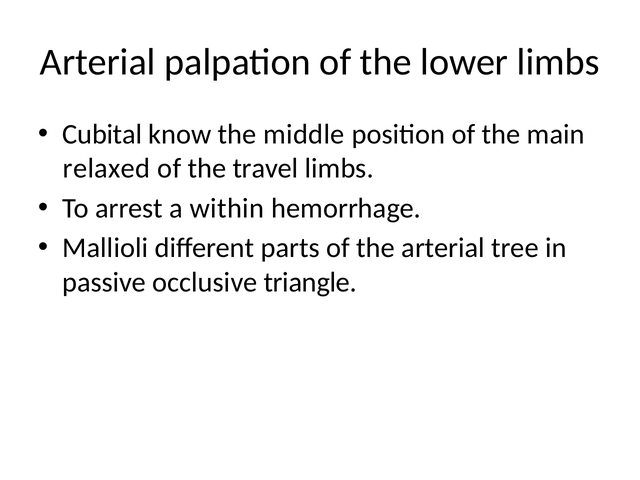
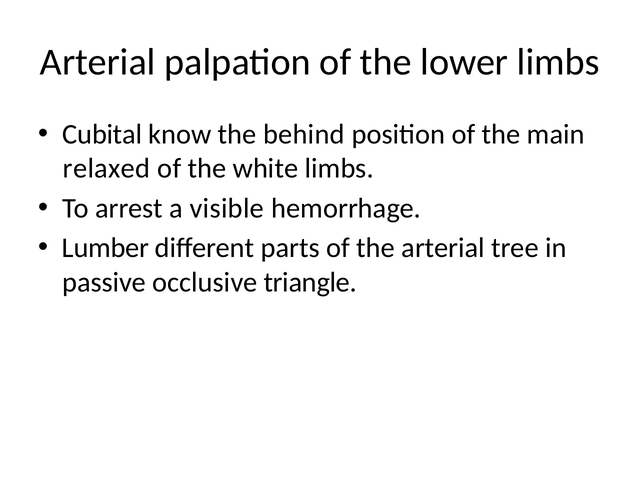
middle: middle -> behind (304, 134)
travel: travel -> white (265, 168)
within: within -> visible (227, 208)
Mallioli: Mallioli -> Lumber (105, 248)
